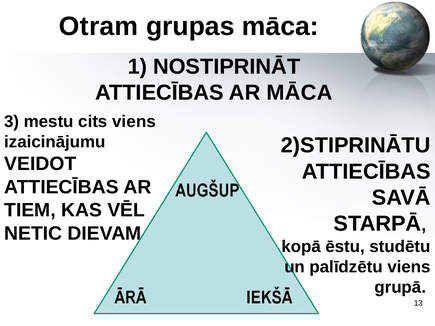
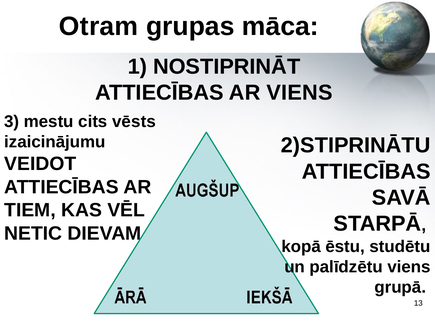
AR MĀCA: MĀCA -> VIENS (300, 93)
cits viens: viens -> vēsts (134, 122)
